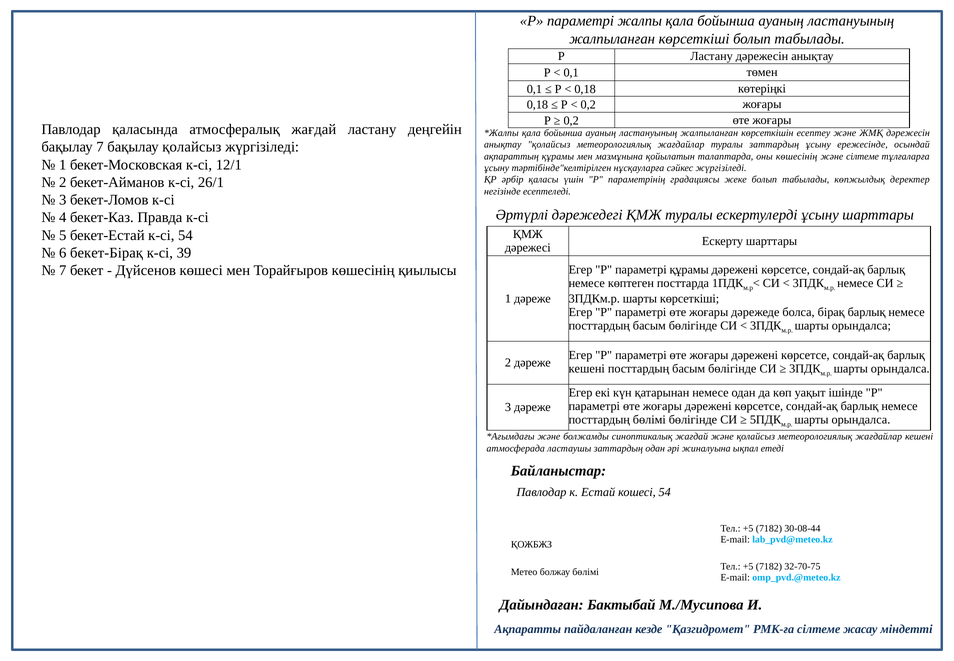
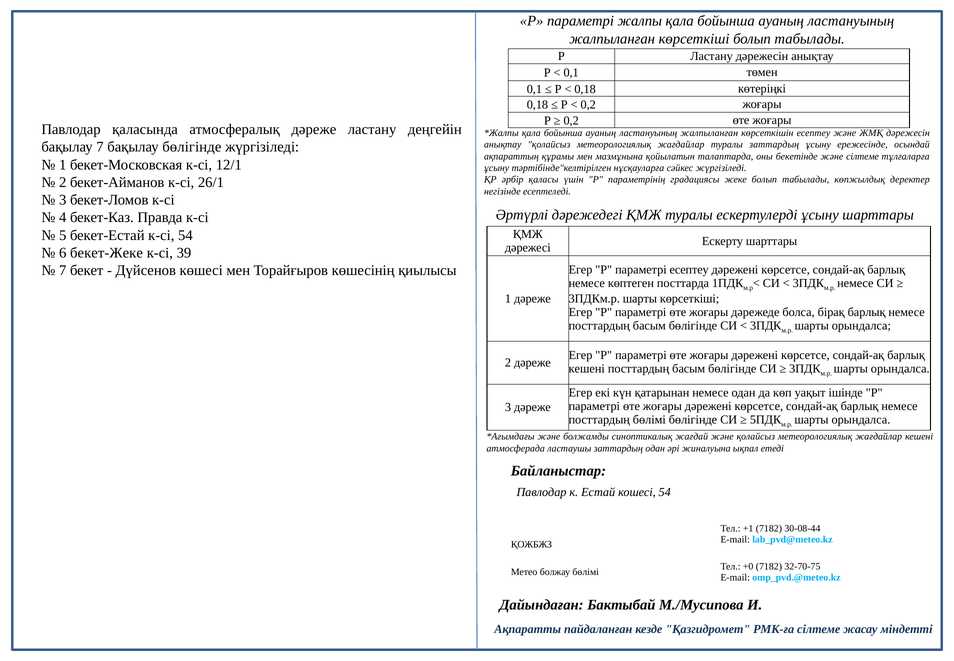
атмосфералық жағдай: жағдай -> дәреже (314, 129)
бақылау қолайсыз: қолайсыз -> бөлігінде (192, 147)
оны көшесінің: көшесінің -> бекетінде (797, 156)
бекет-Бірақ: бекет-Бірақ -> бекет-Жеке (106, 253)
параметрі құрамы: құрамы -> есептеу (689, 269)
+5: +5 -> +1 (748, 528)
+5: +5 -> +0 (748, 566)
